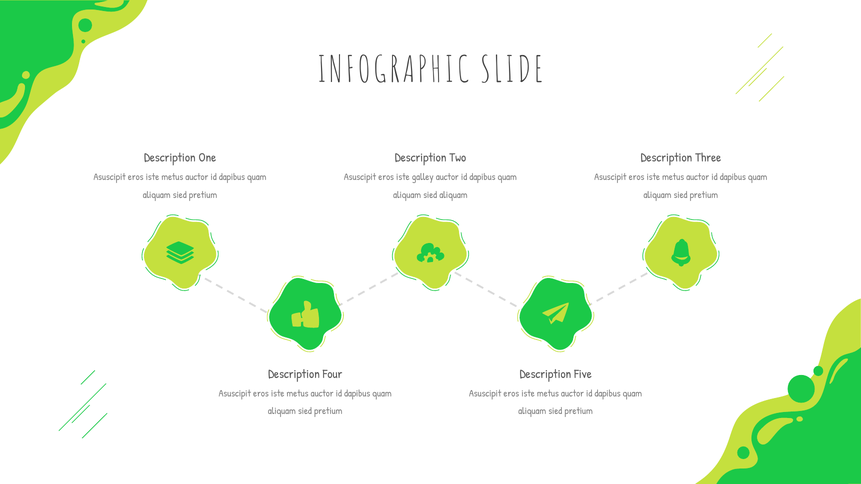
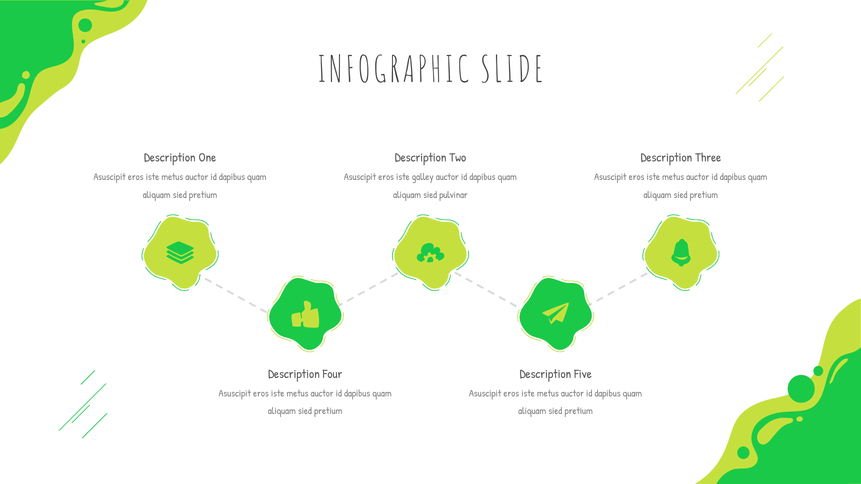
sied aliquam: aliquam -> pulvinar (454, 195)
